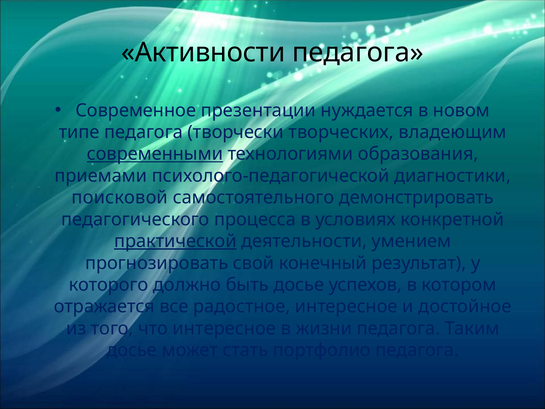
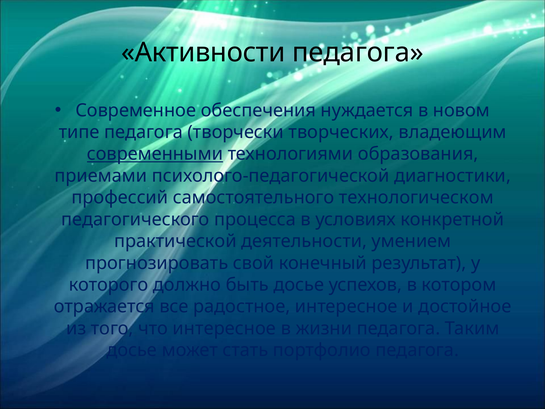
презентации: презентации -> обеспечения (258, 110)
поисковой: поисковой -> профессий (120, 197)
демонстрировать: демонстрировать -> технологическом (416, 197)
практической underline: present -> none (175, 241)
